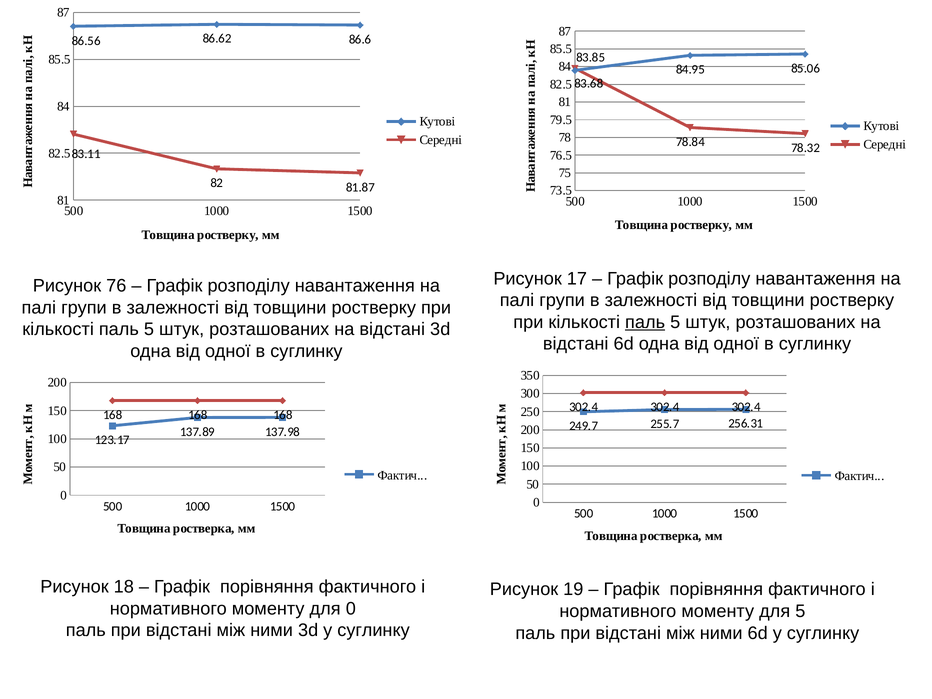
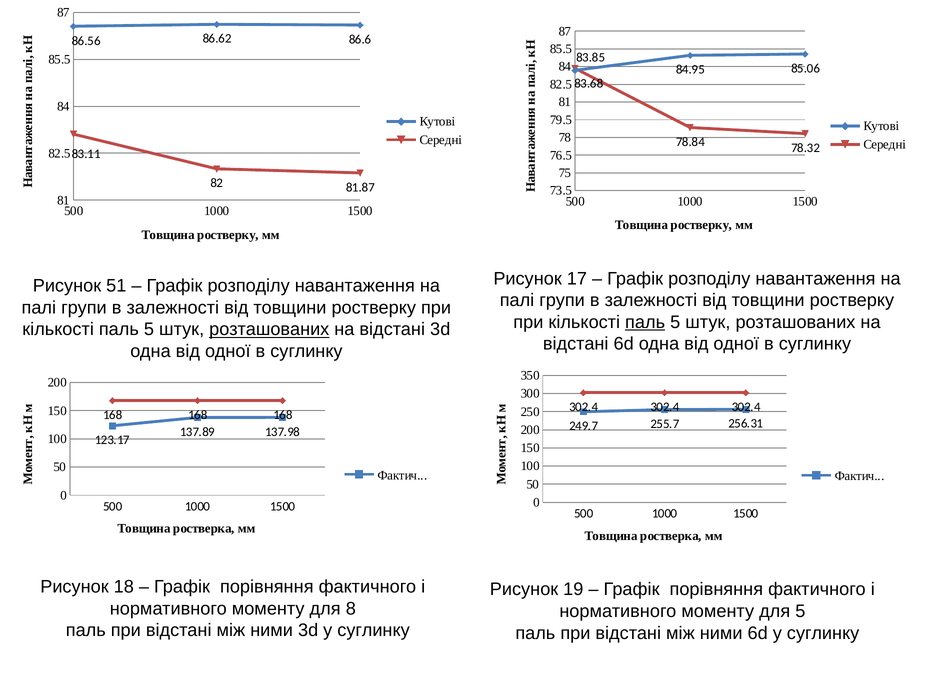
76: 76 -> 51 (116, 286)
розташованих underline: none -> present (269, 330)
для 0: 0 -> 8 (351, 609)
